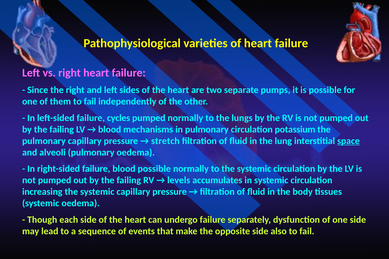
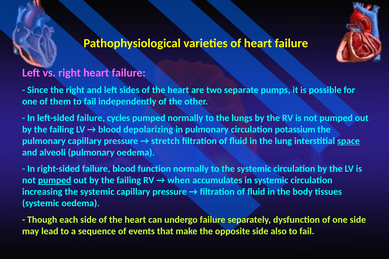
mechanisms: mechanisms -> depolarizing (148, 130)
blood possible: possible -> function (154, 169)
pumped underline: none -> present (55, 180)
levels: levels -> when (179, 180)
